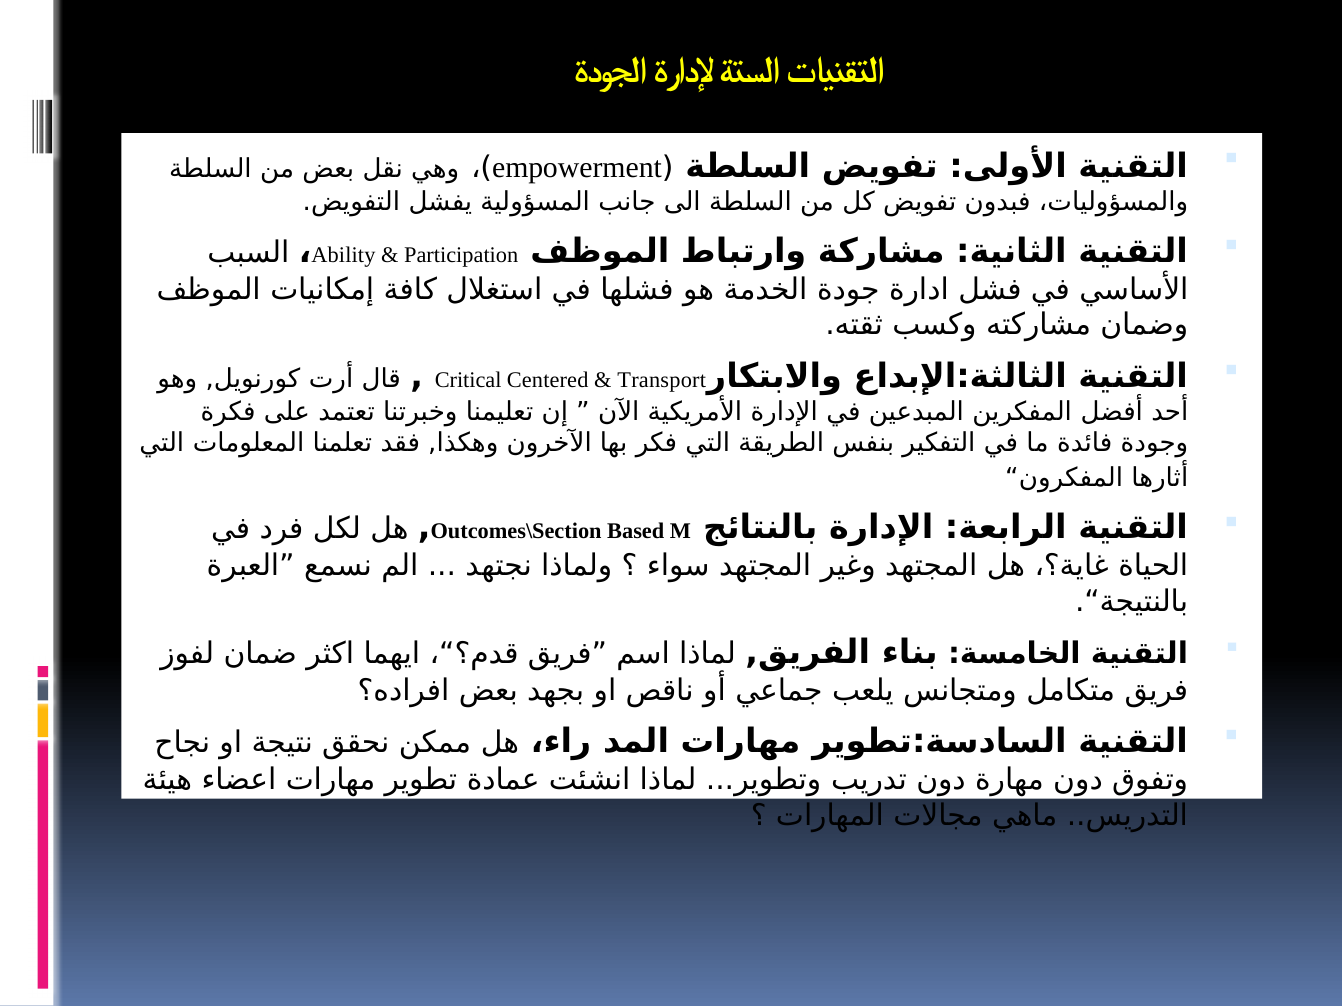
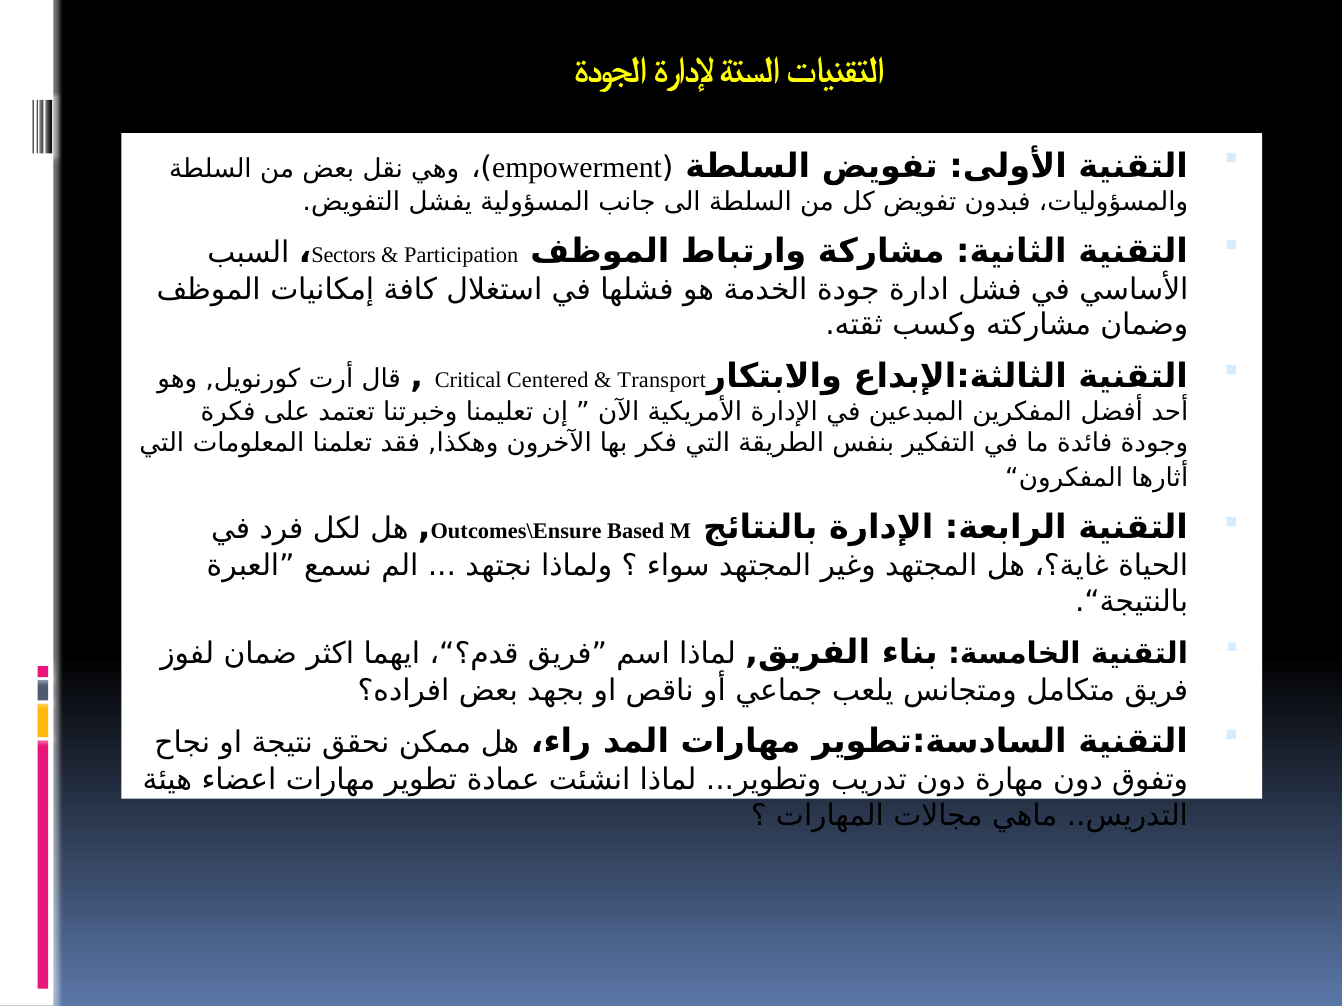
Ability: Ability -> Sectors (344, 255)
Outcomes\Section: Outcomes\Section -> Outcomes\Ensure (516, 532)
